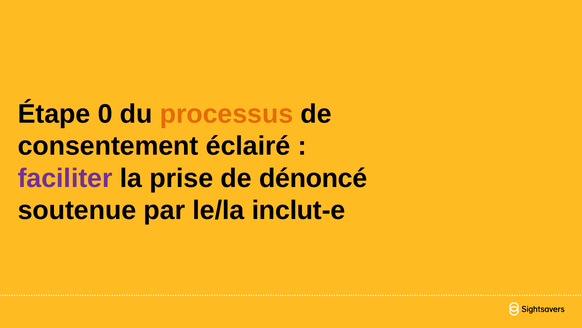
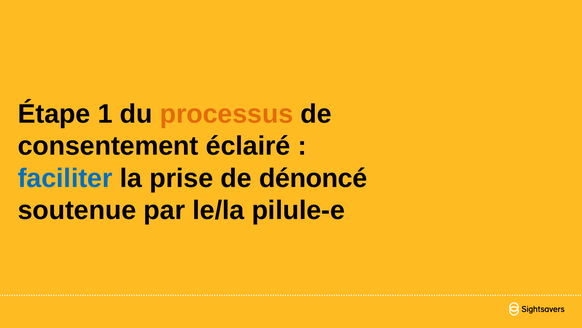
0: 0 -> 1 (105, 114)
faciliter colour: purple -> blue (65, 178)
inclut-e: inclut-e -> pilule-e (298, 210)
